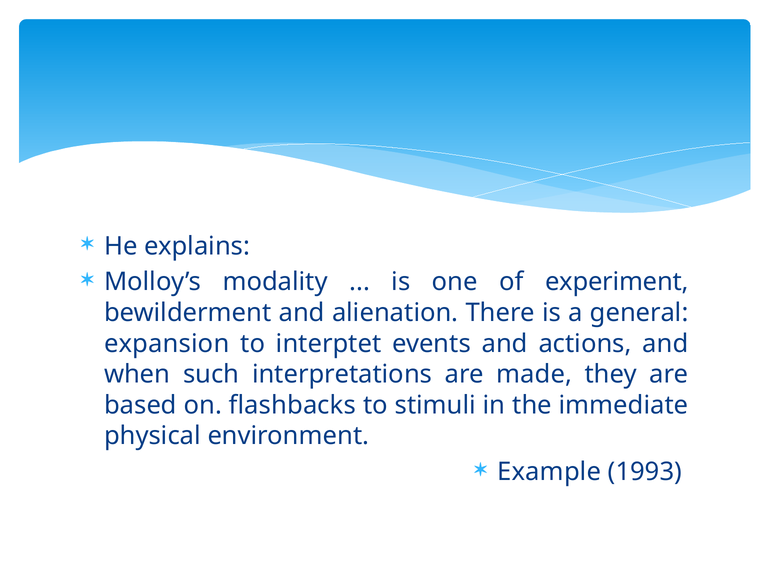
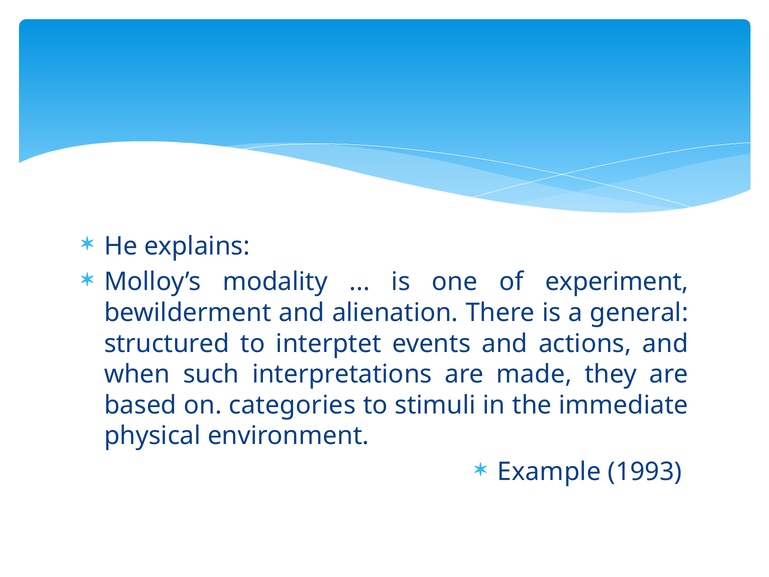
expansion: expansion -> structured (167, 343)
flashbacks: flashbacks -> categories (292, 405)
